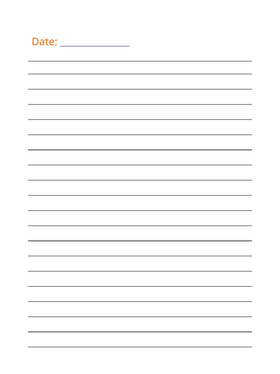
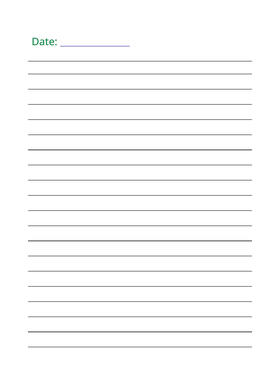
Date colour: orange -> green (45, 42)
